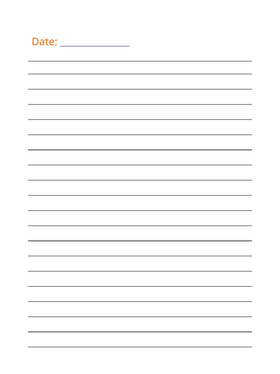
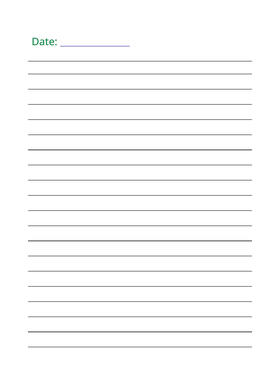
Date colour: orange -> green (45, 42)
